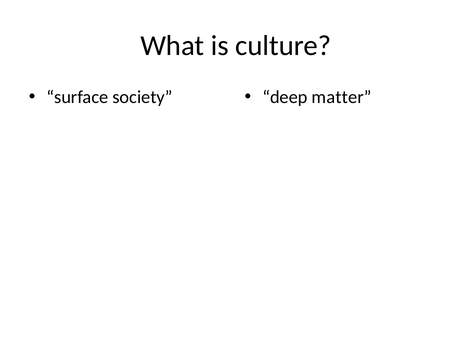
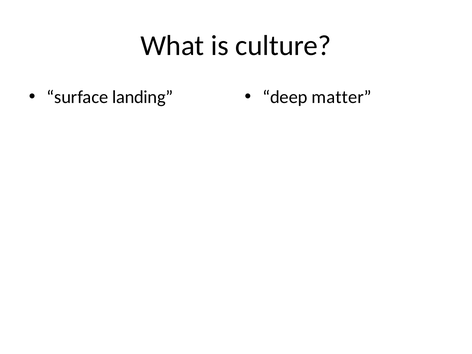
society: society -> landing (143, 97)
